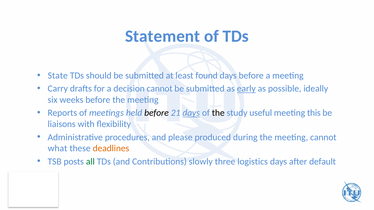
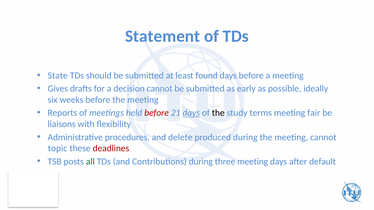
Carry: Carry -> Gives (58, 89)
early underline: present -> none (246, 89)
before colour: black -> red (157, 113)
useful: useful -> terms (261, 113)
this: this -> fair (314, 113)
please: please -> delete (180, 137)
what: what -> topic (58, 149)
deadlines colour: orange -> red (111, 149)
Contributions slowly: slowly -> during (201, 162)
three logistics: logistics -> meeting (253, 162)
